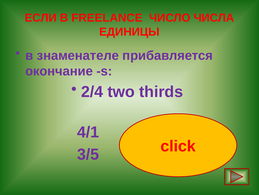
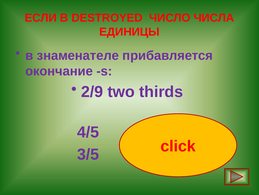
FREELANCE: FREELANCE -> DESTROYED (107, 18)
2/4: 2/4 -> 2/9 (92, 91)
4/1: 4/1 -> 4/5 (88, 132)
